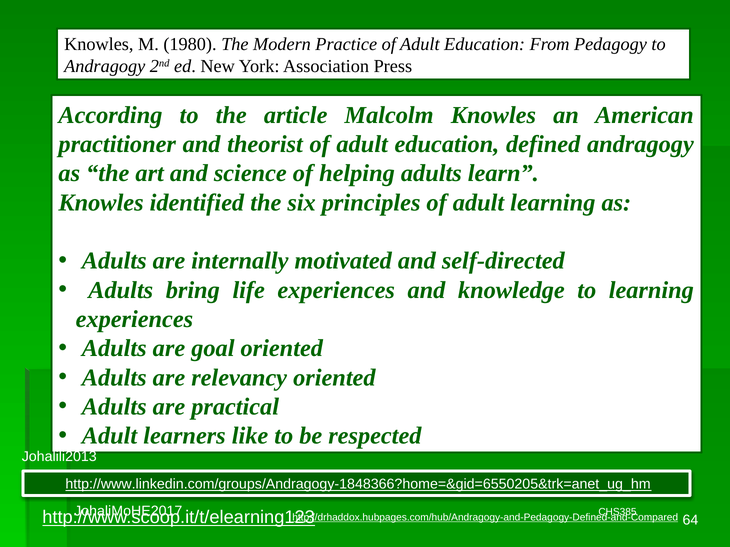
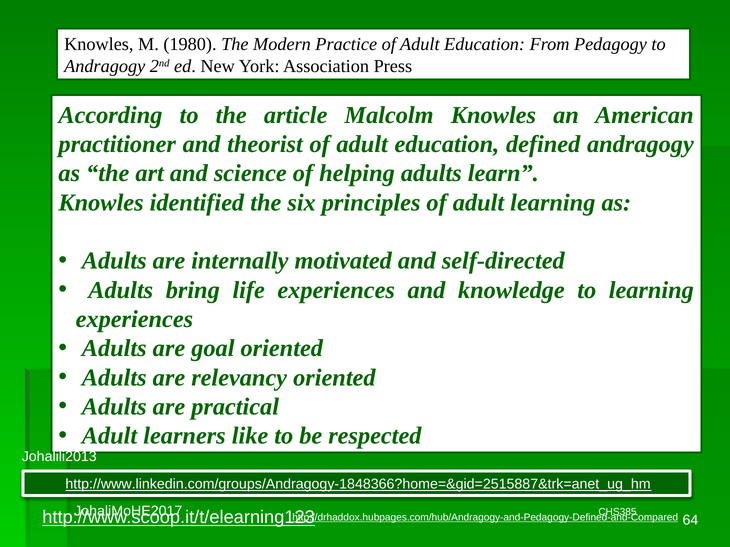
http://www.linkedin.com/groups/Andragogy-1848366?home=&gid=6550205&trk=anet_ug_hm: http://www.linkedin.com/groups/Andragogy-1848366?home=&gid=6550205&trk=anet_ug_hm -> http://www.linkedin.com/groups/Andragogy-1848366?home=&gid=2515887&trk=anet_ug_hm (358, 485)
